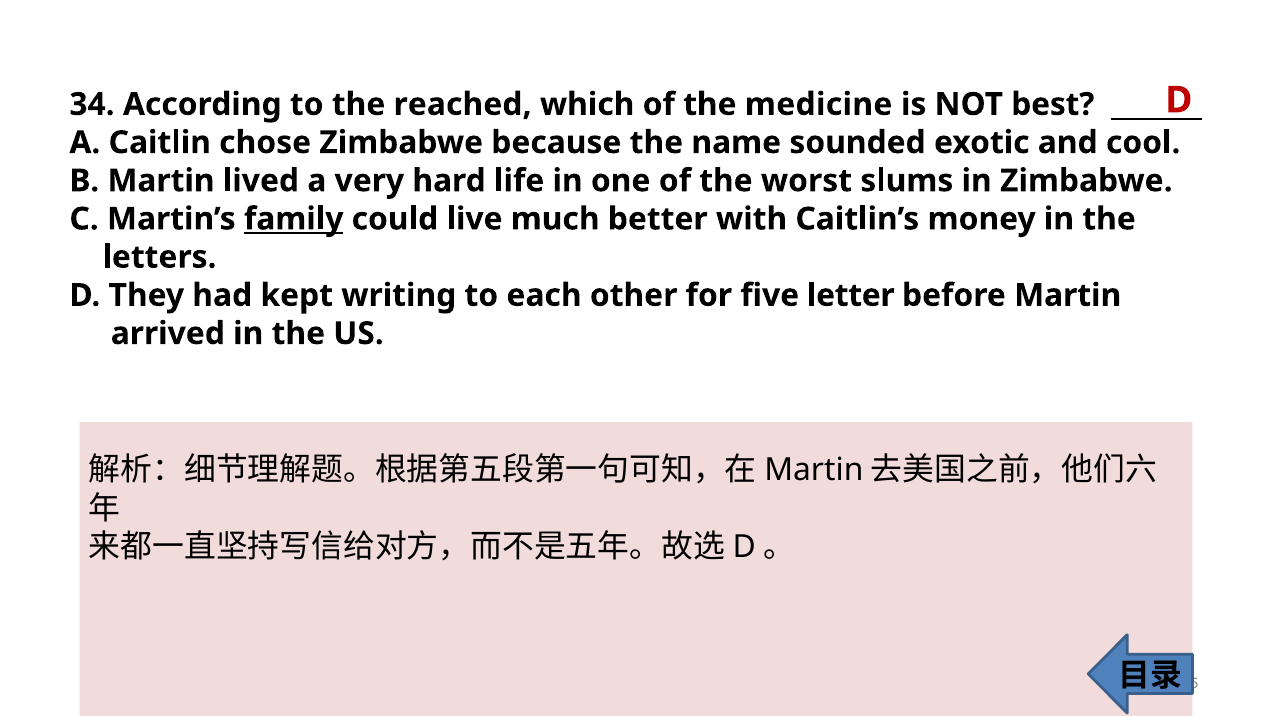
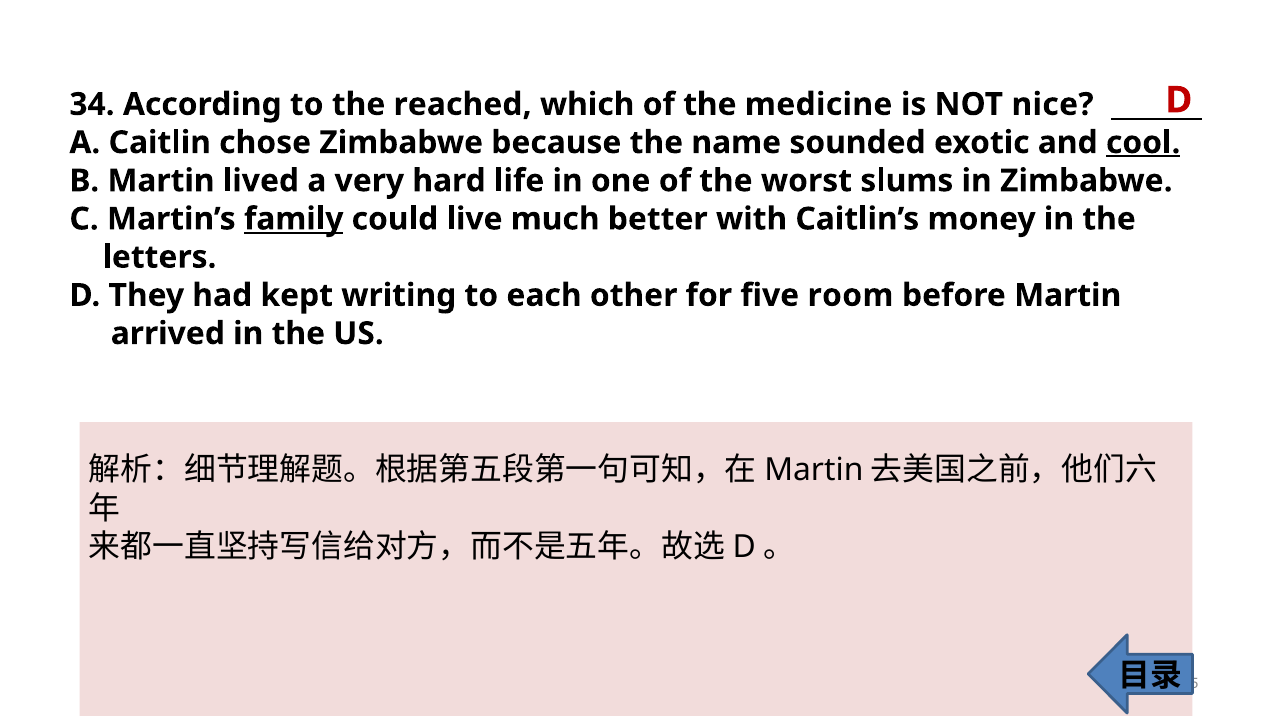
best: best -> nice (1053, 104)
cool underline: none -> present (1143, 143)
letter: letter -> room (850, 295)
